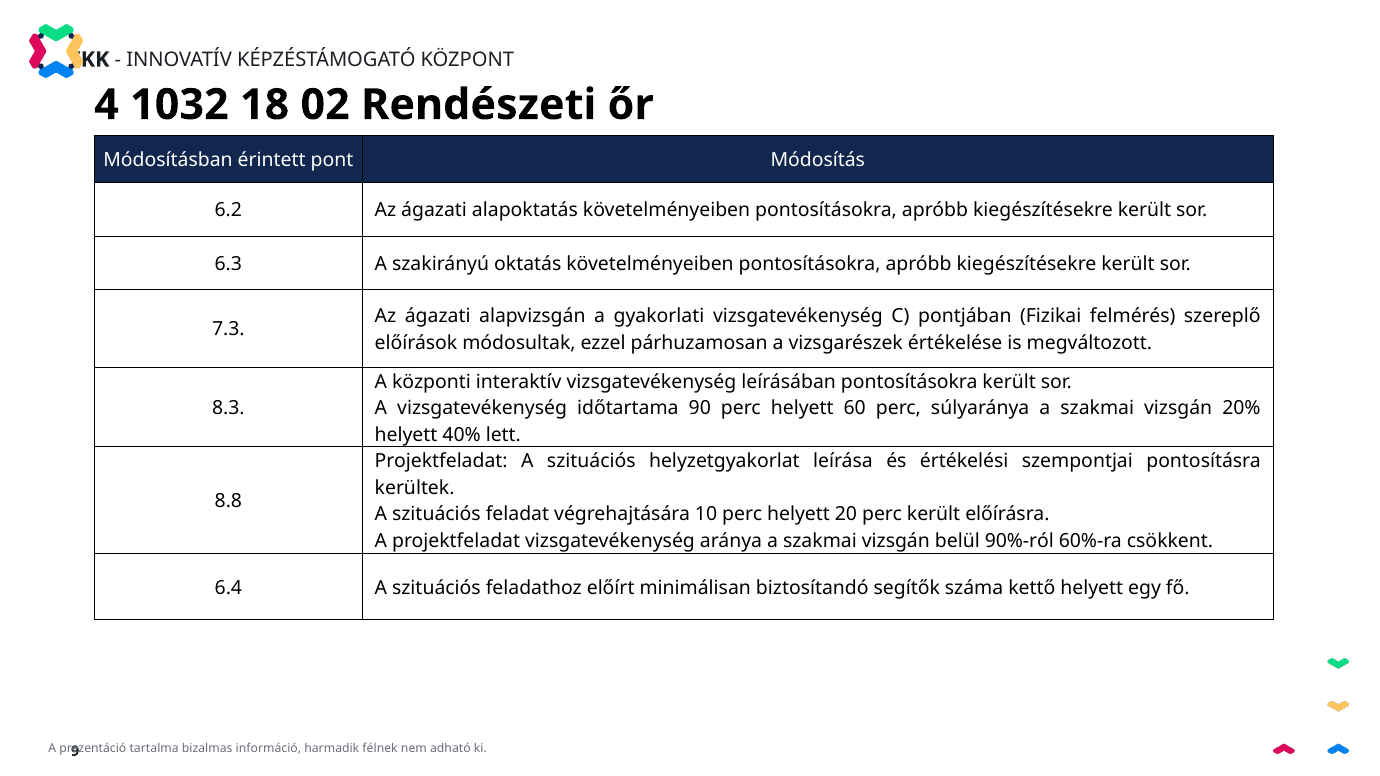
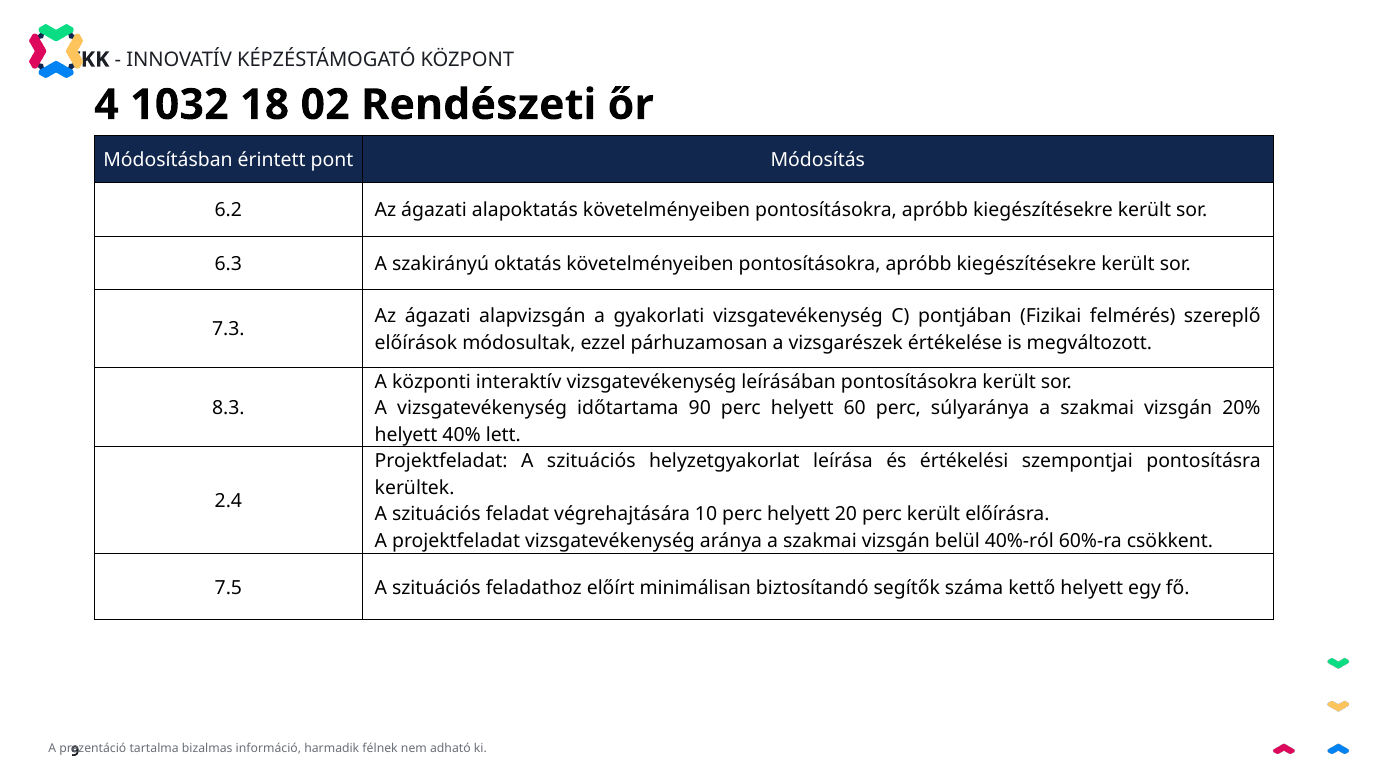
8.8: 8.8 -> 2.4 (228, 501)
90%-ról: 90%-ról -> 40%-ról (1019, 541)
6.4: 6.4 -> 7.5 (228, 588)
